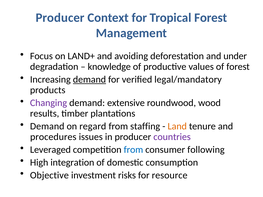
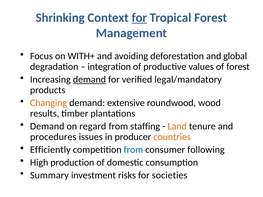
Producer: Producer -> Shrinking (60, 18)
for underline: none -> present (139, 18)
LAND+: LAND+ -> WITH+ (81, 56)
under: under -> global (235, 56)
knowledge: knowledge -> integration (109, 67)
Changing colour: purple -> orange (49, 103)
countries colour: purple -> orange (172, 137)
Leveraged: Leveraged -> Efficiently (50, 150)
integration: integration -> production (72, 163)
Objective: Objective -> Summary (49, 175)
resource: resource -> societies (170, 175)
